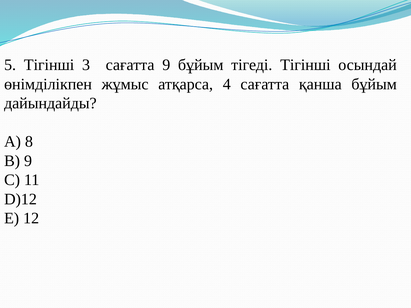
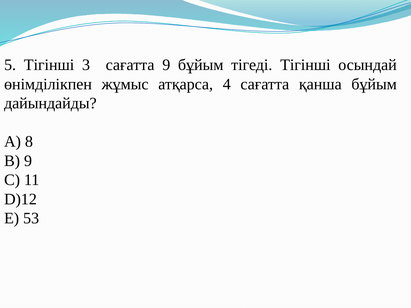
12: 12 -> 53 (31, 218)
